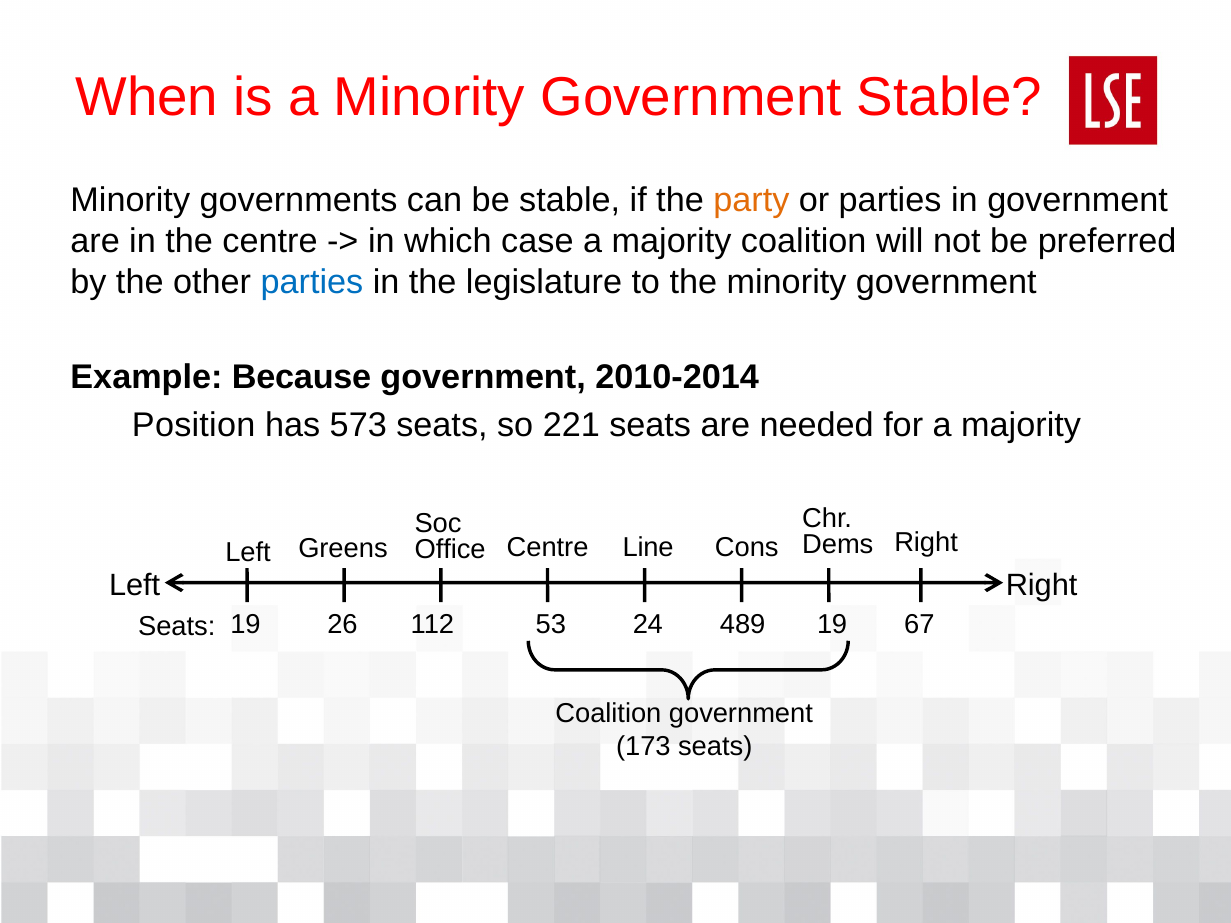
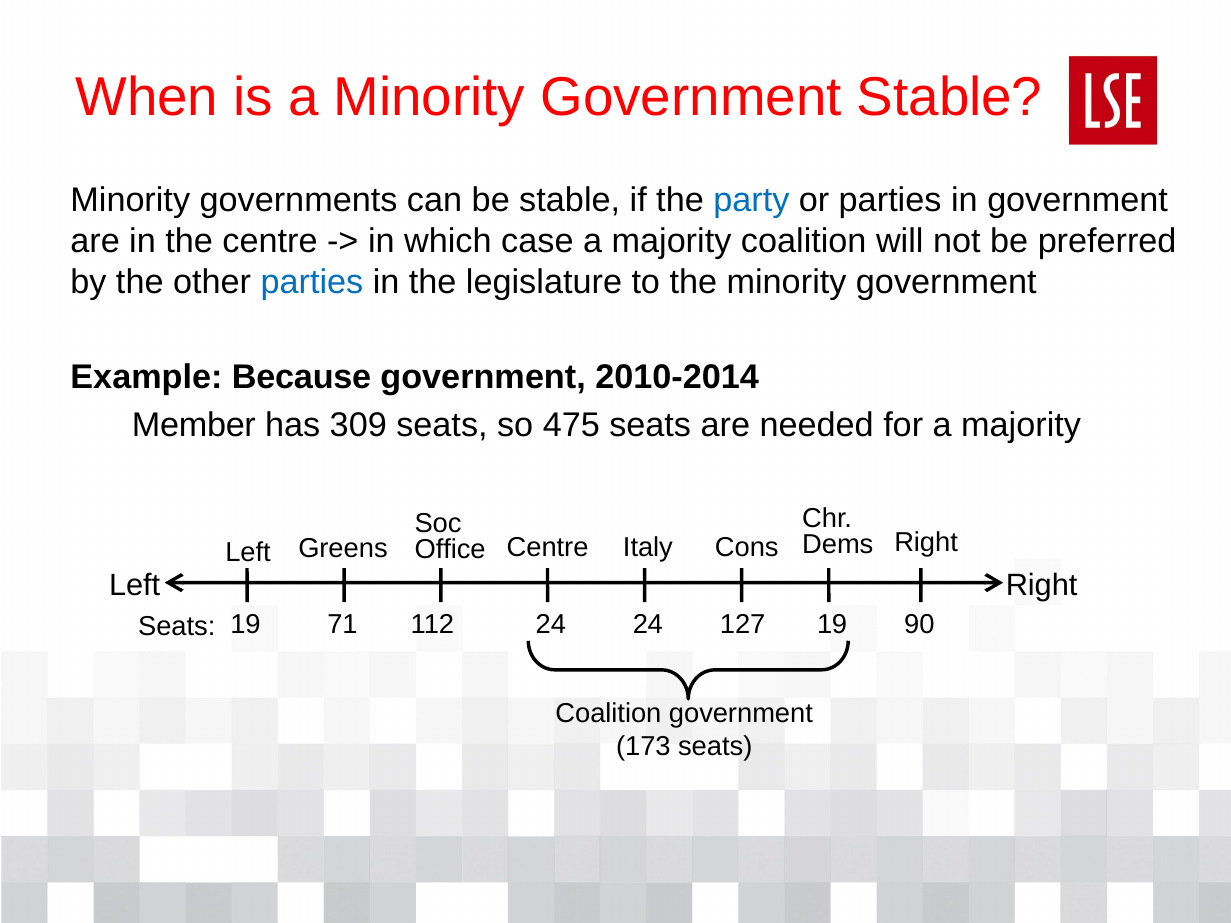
party colour: orange -> blue (751, 200)
Position: Position -> Member (194, 426)
573: 573 -> 309 (358, 426)
221: 221 -> 475 (571, 426)
Line: Line -> Italy (648, 548)
26: 26 -> 71 (343, 625)
112 53: 53 -> 24 (551, 625)
489: 489 -> 127 (743, 625)
67: 67 -> 90 (919, 625)
